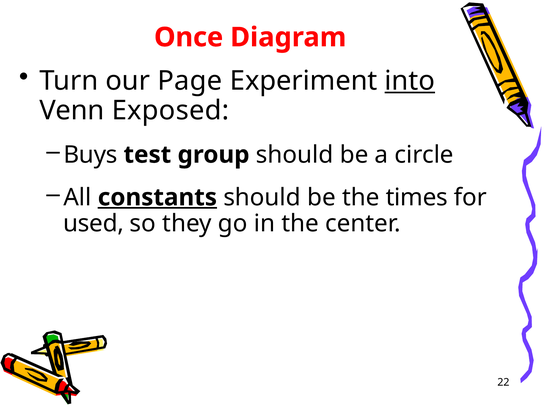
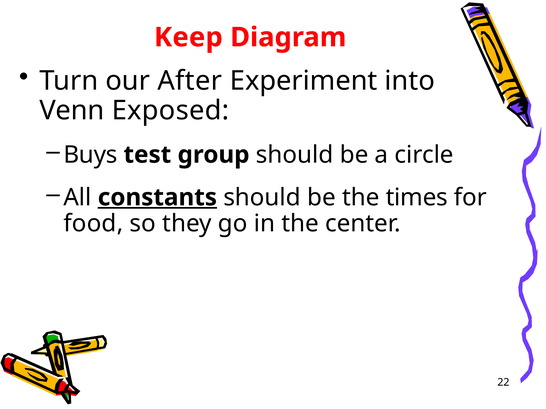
Once: Once -> Keep (188, 37)
Page: Page -> After (190, 81)
into underline: present -> none (410, 81)
used: used -> food (93, 224)
